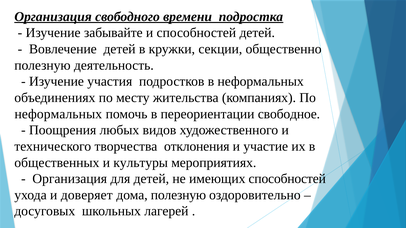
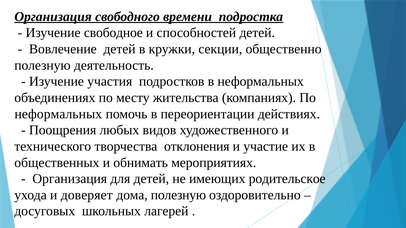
забывайте: забывайте -> свободное (113, 33)
свободное: свободное -> действиях (289, 114)
культуры: культуры -> обнимать (141, 163)
имеющих способностей: способностей -> родительское (287, 179)
